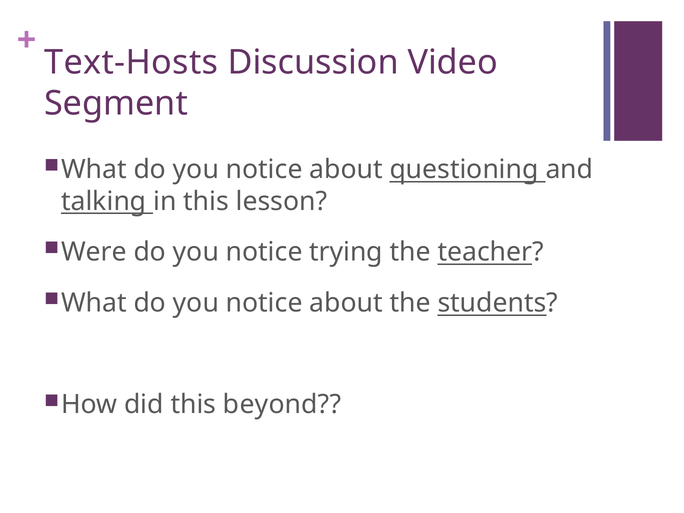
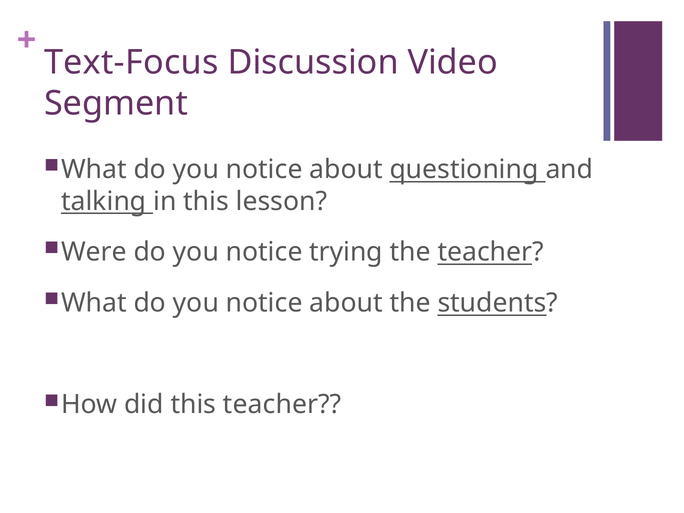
Text-Hosts: Text-Hosts -> Text-Focus (131, 63)
this beyond: beyond -> teacher (282, 405)
